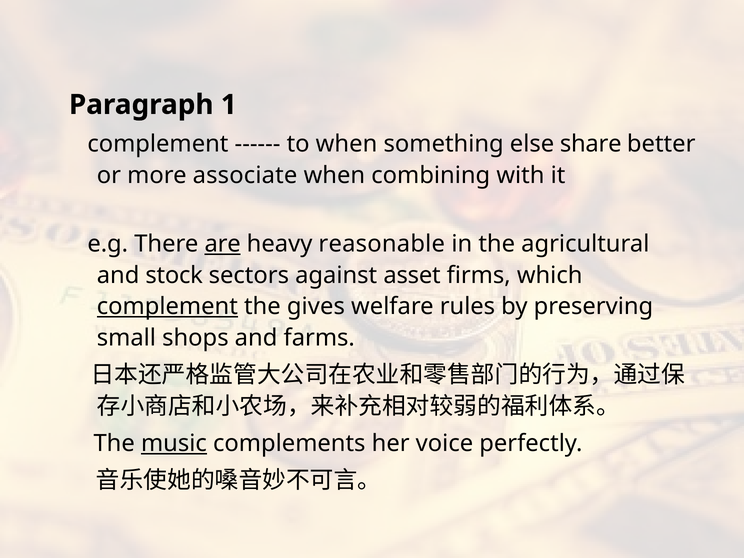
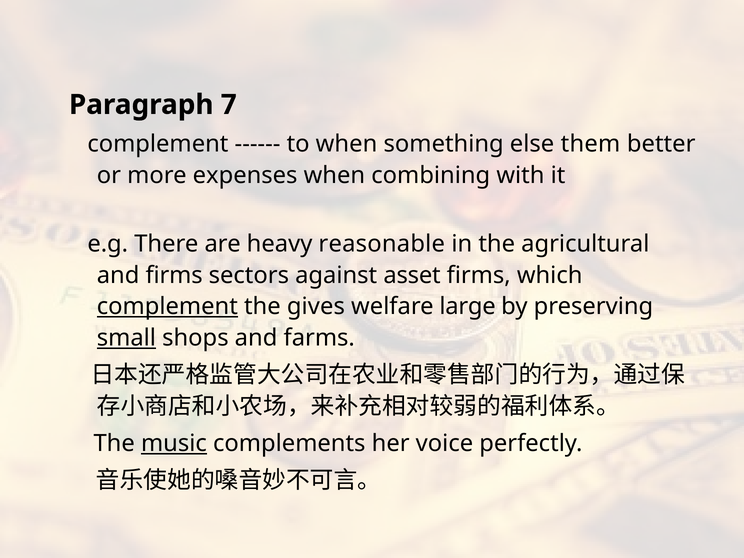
1: 1 -> 7 (229, 105)
share: share -> them (590, 144)
associate: associate -> expenses (245, 175)
are underline: present -> none (223, 244)
and stock: stock -> firms (174, 275)
rules: rules -> large (468, 307)
small underline: none -> present (126, 338)
